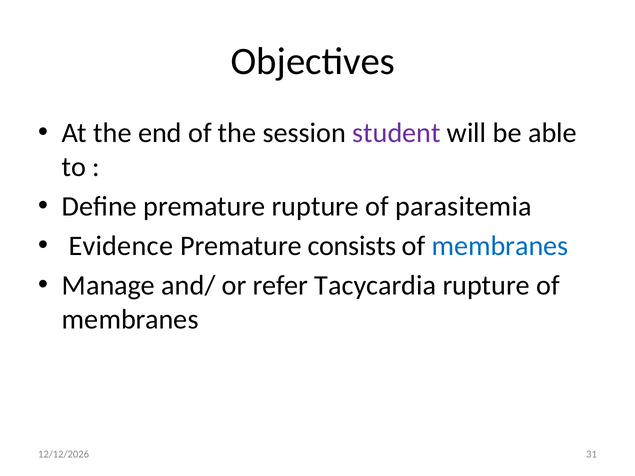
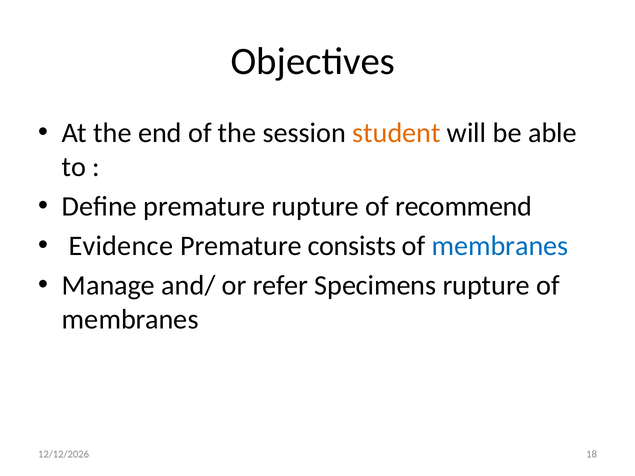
student colour: purple -> orange (396, 133)
parasitemia: parasitemia -> recommend (464, 207)
Tacycardia: Tacycardia -> Specimens (375, 286)
31: 31 -> 18 (592, 455)
